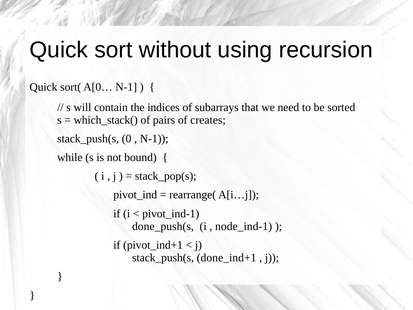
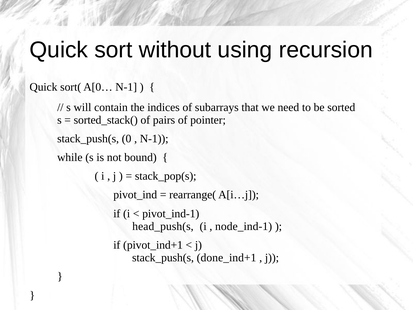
which_stack(: which_stack( -> sorted_stack( (106, 120)
creates: creates -> pointer (208, 120)
done_push(s: done_push(s -> head_push(s (163, 226)
